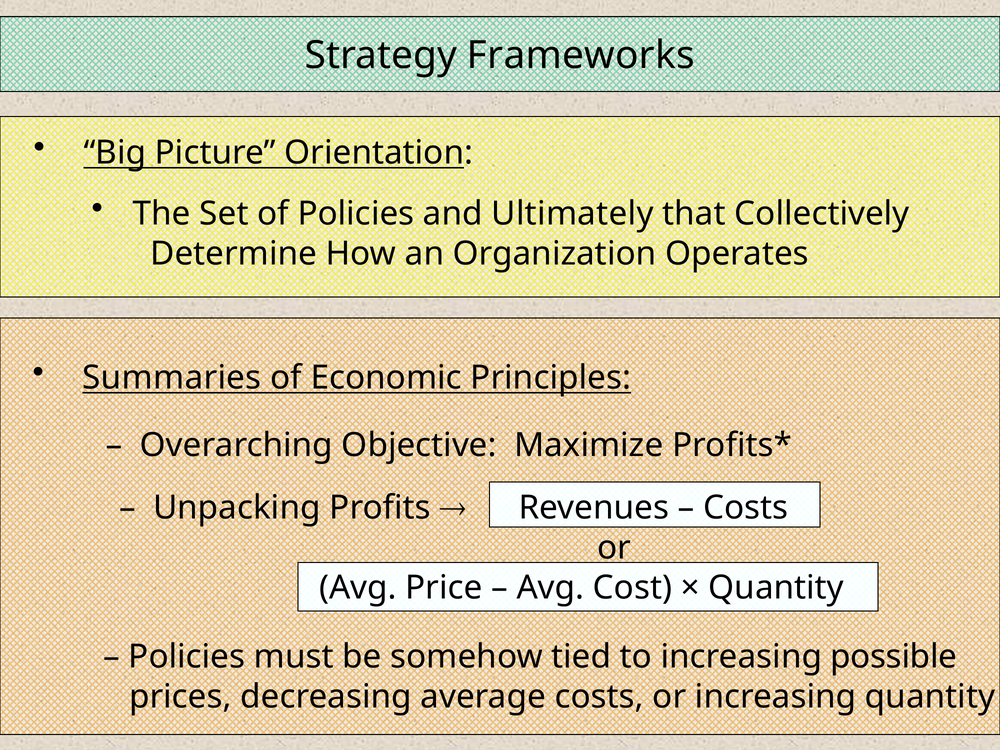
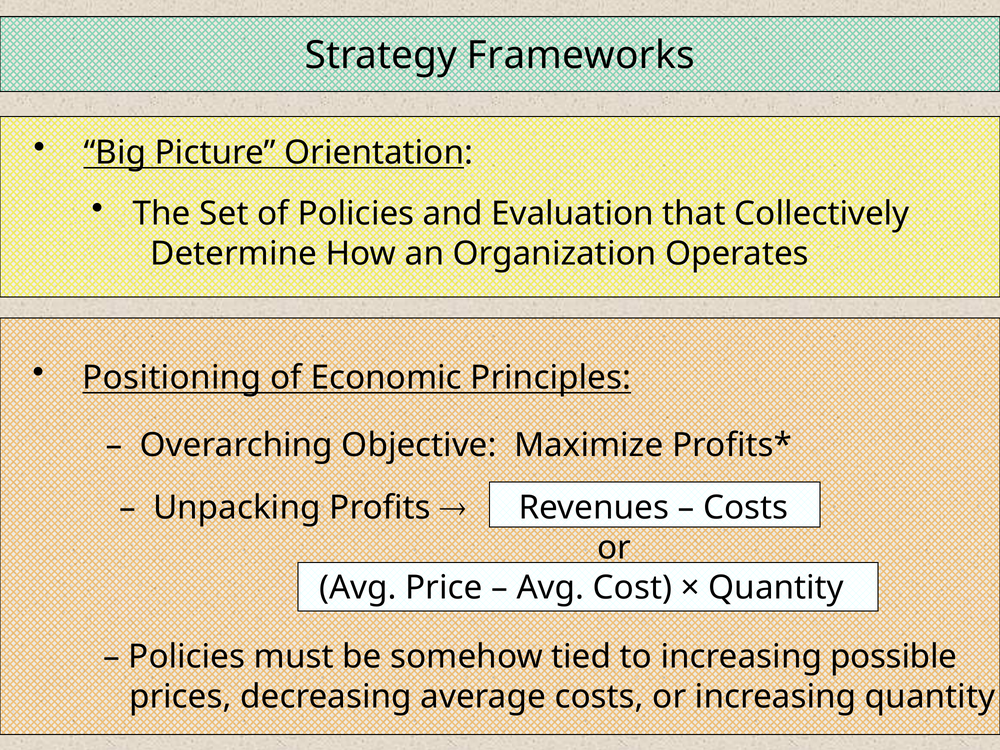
Ultimately: Ultimately -> Evaluation (573, 214)
Summaries: Summaries -> Positioning (172, 378)
